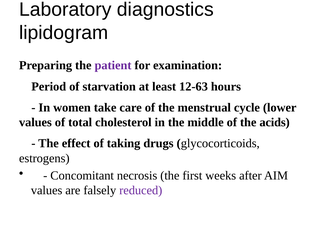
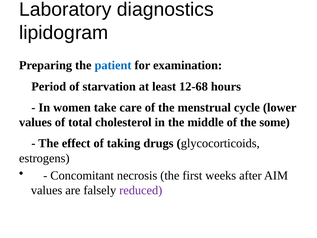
patient colour: purple -> blue (113, 65)
12-63: 12-63 -> 12-68 (193, 86)
acids: acids -> some (275, 122)
